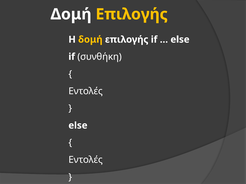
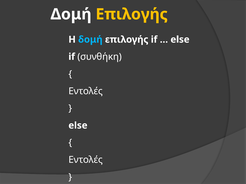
δομή colour: yellow -> light blue (90, 40)
